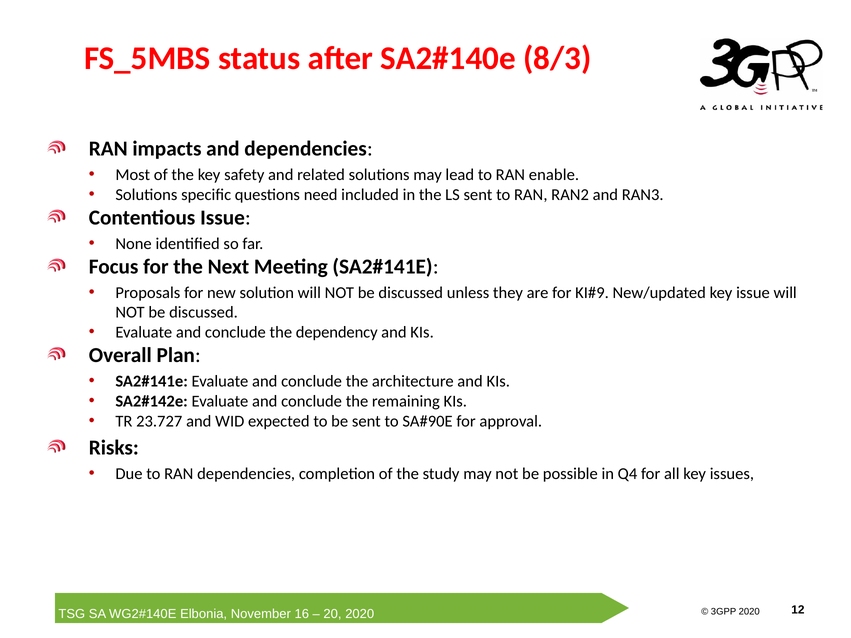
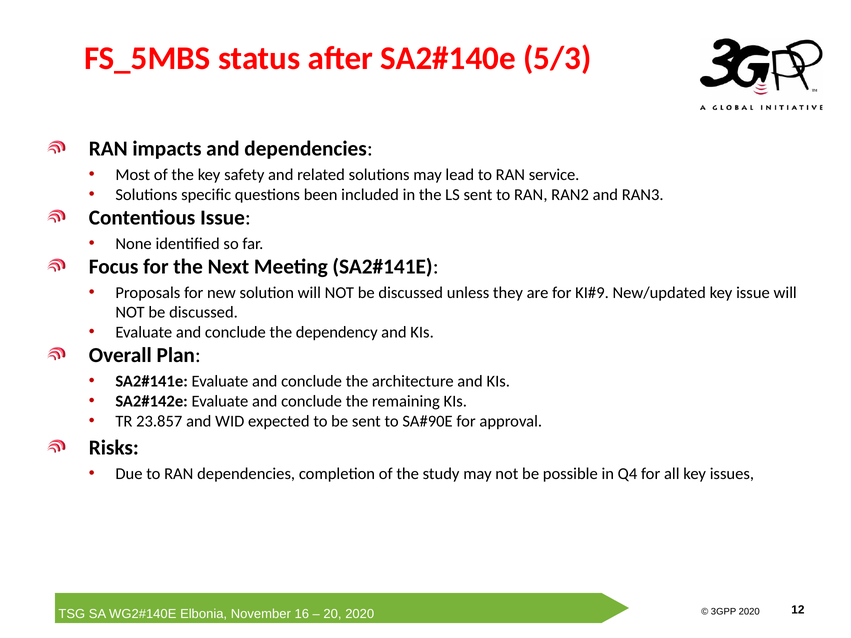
8/3: 8/3 -> 5/3 (557, 58)
enable: enable -> service (554, 175)
need: need -> been (321, 195)
23.727: 23.727 -> 23.857 (159, 421)
